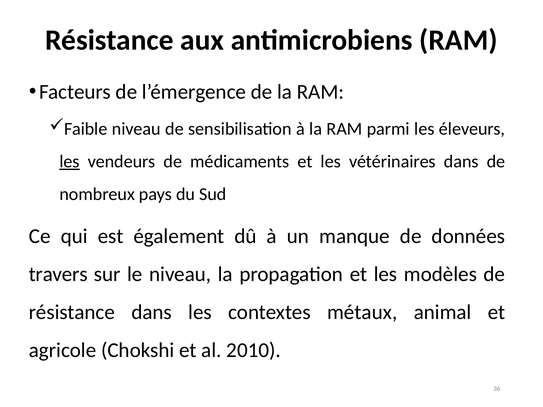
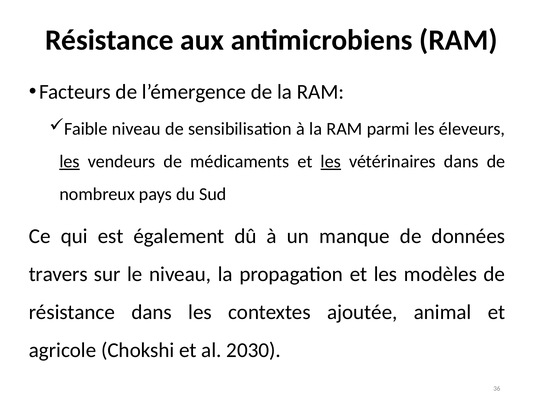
les underline: none -> present (331, 162)
métaux: métaux -> ajoutée (362, 312)
2010: 2010 -> 2030 (254, 350)
